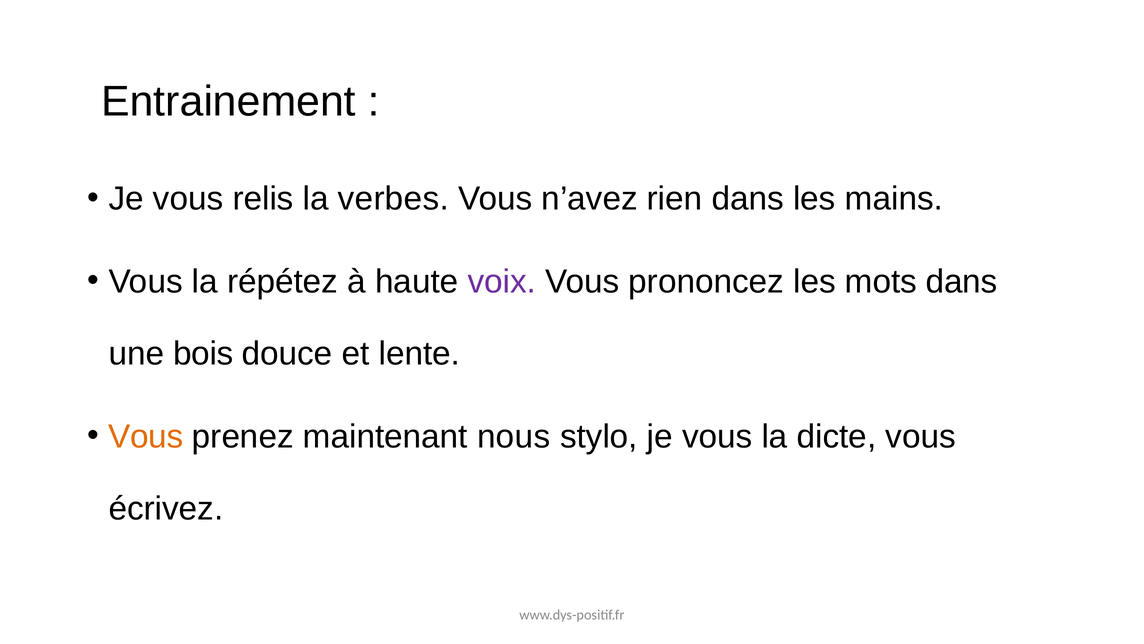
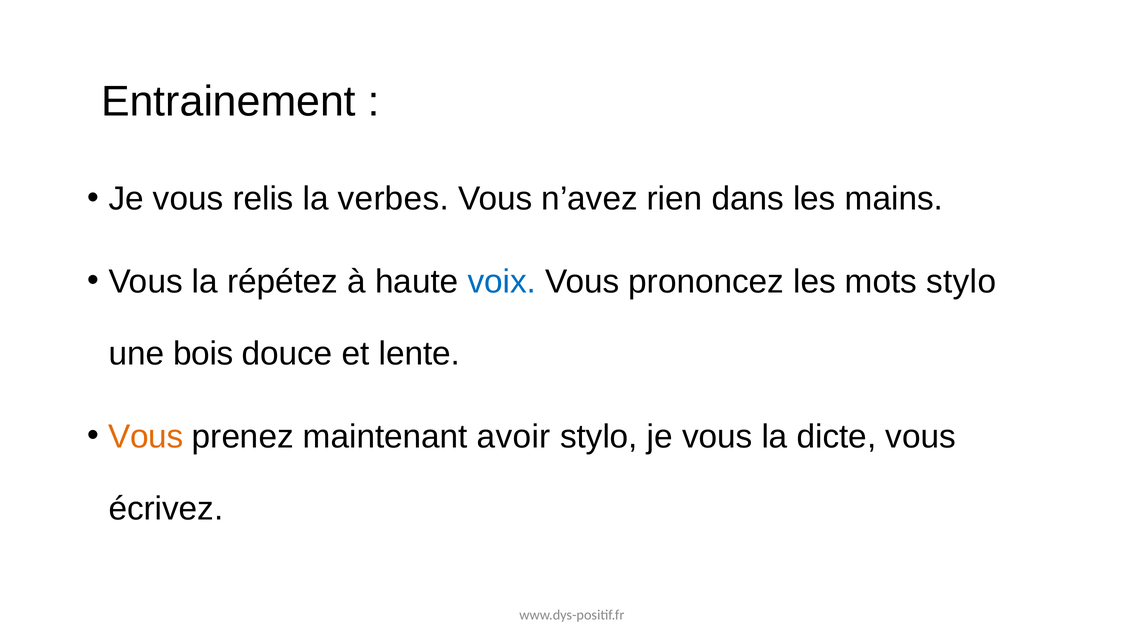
voix colour: purple -> blue (502, 282)
mots dans: dans -> stylo (961, 282)
nous: nous -> avoir (514, 436)
